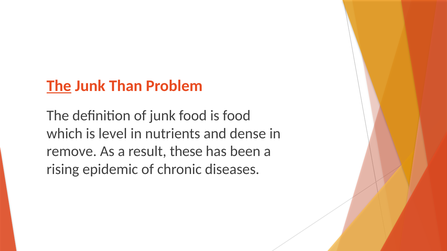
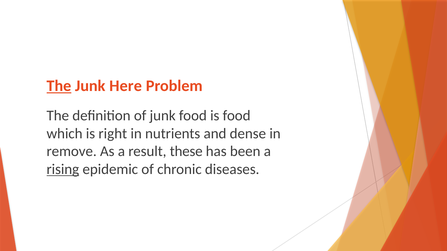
Than: Than -> Here (126, 86)
level: level -> right (113, 134)
rising underline: none -> present (63, 170)
